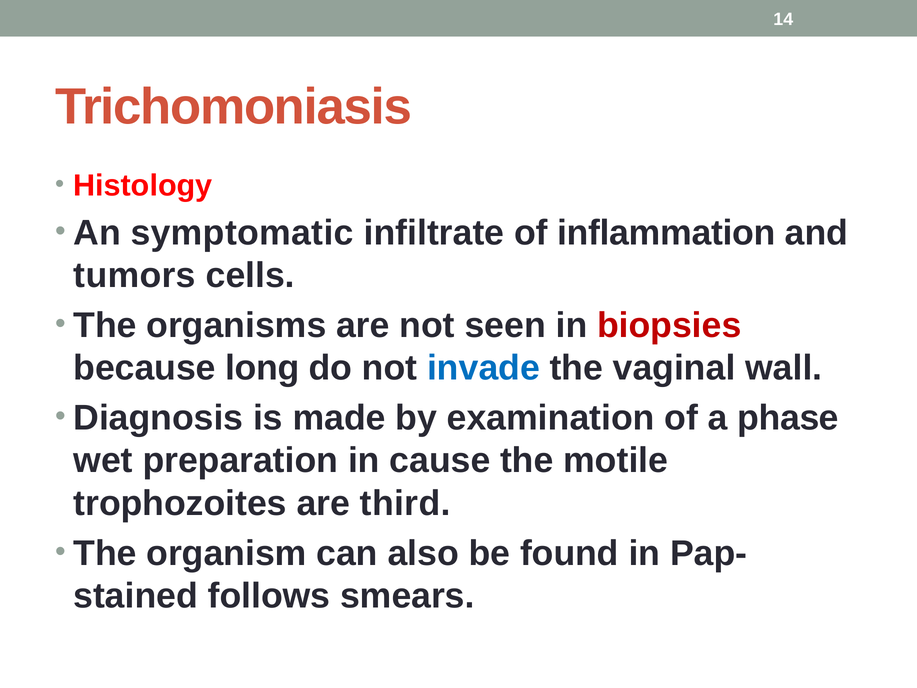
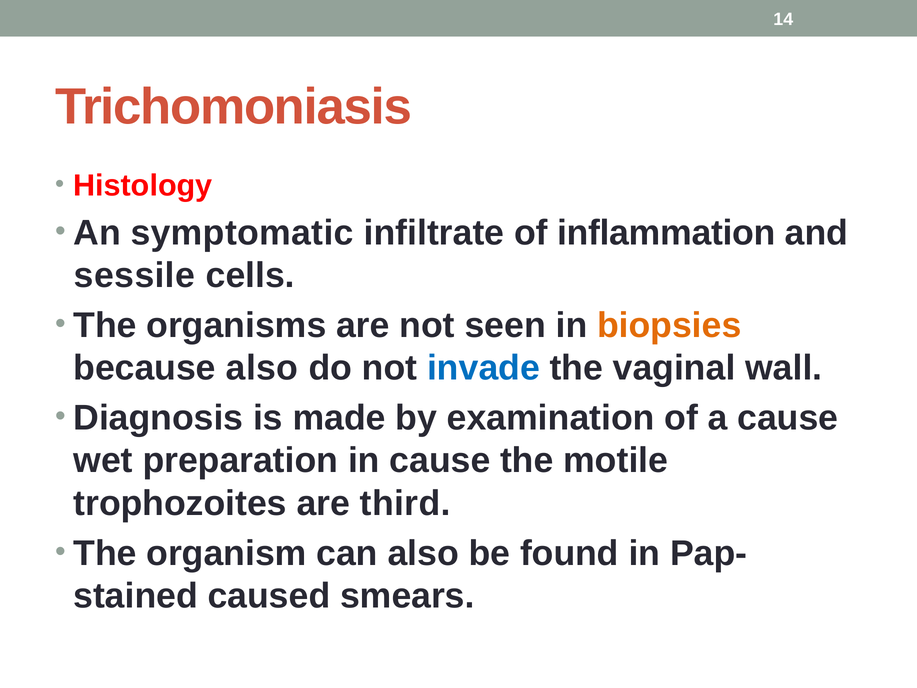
tumors: tumors -> sessile (134, 275)
biopsies colour: red -> orange (669, 325)
because long: long -> also (262, 368)
a phase: phase -> cause (788, 418)
follows: follows -> caused (269, 596)
